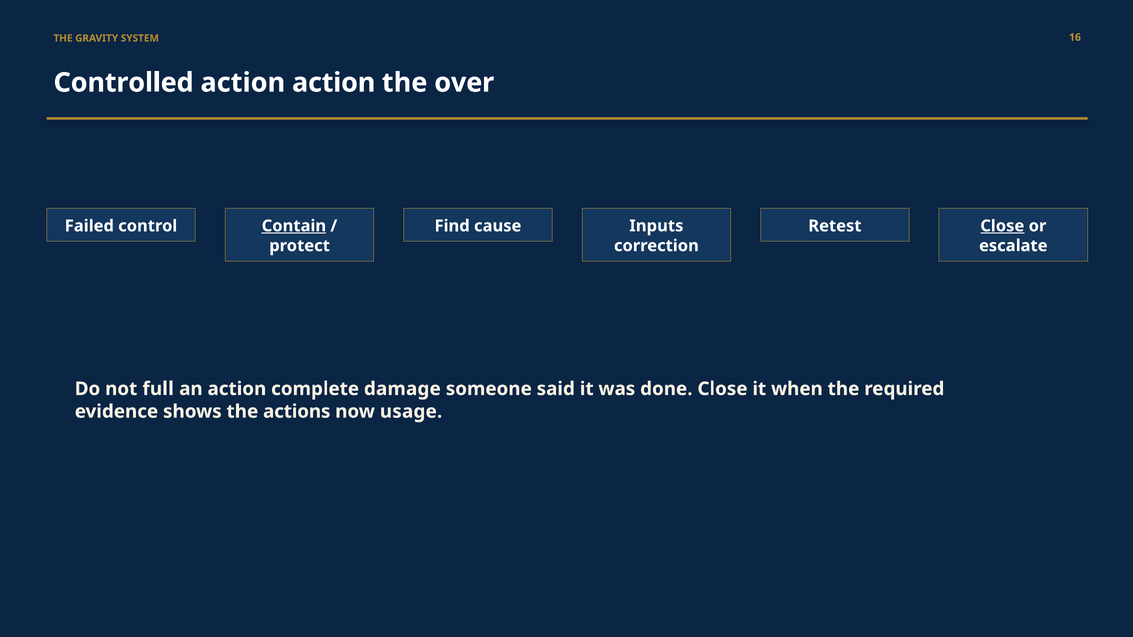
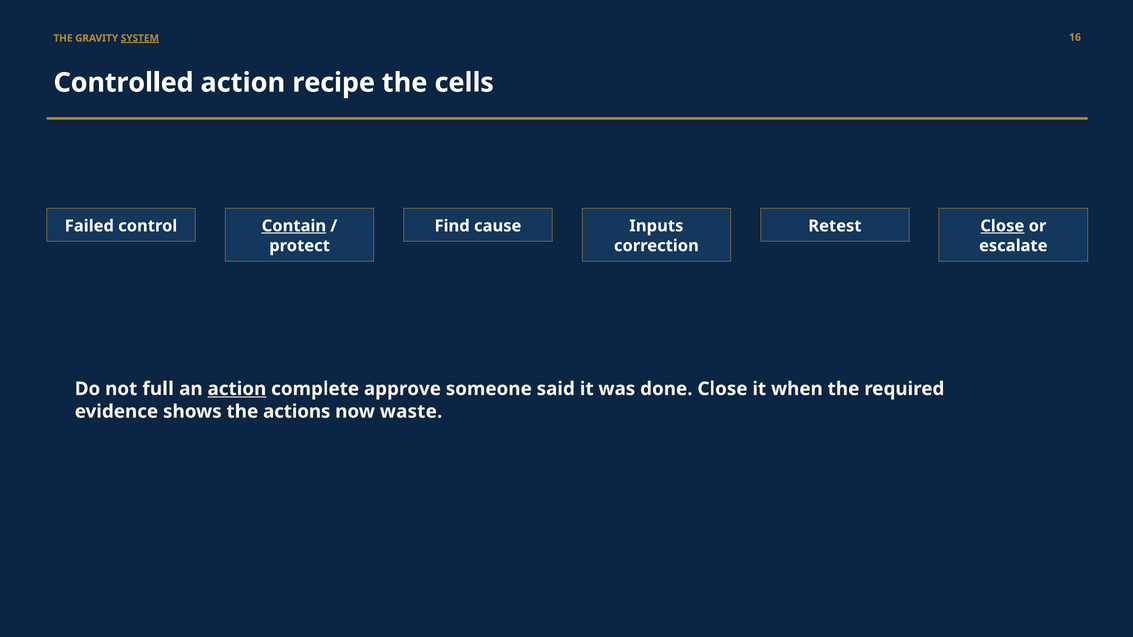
SYSTEM underline: none -> present (140, 38)
action action: action -> recipe (334, 83)
over: over -> cells (464, 83)
action underline: none -> present (237, 389)
damage: damage -> approve (402, 389)
usage: usage -> waste (411, 412)
